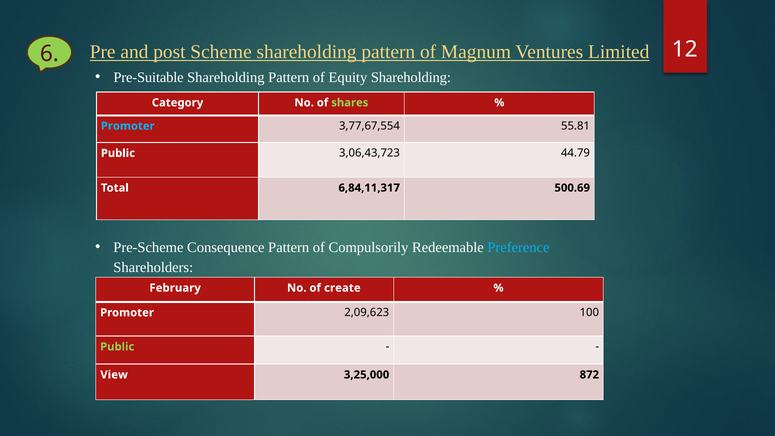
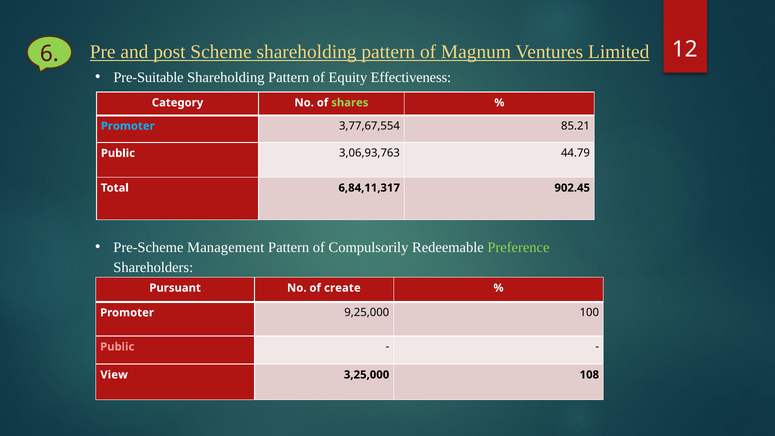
Equity Shareholding: Shareholding -> Effectiveness (411, 77)
55.81: 55.81 -> 85.21 (576, 126)
3,06,43,723: 3,06,43,723 -> 3,06,93,763 (369, 153)
500.69: 500.69 -> 902.45 (572, 188)
Consequence: Consequence -> Management (226, 247)
Preference colour: light blue -> light green (518, 247)
February: February -> Pursuant (175, 288)
2,09,623: 2,09,623 -> 9,25,000 (367, 313)
Public colour: light green -> pink (117, 347)
872: 872 -> 108 (589, 375)
